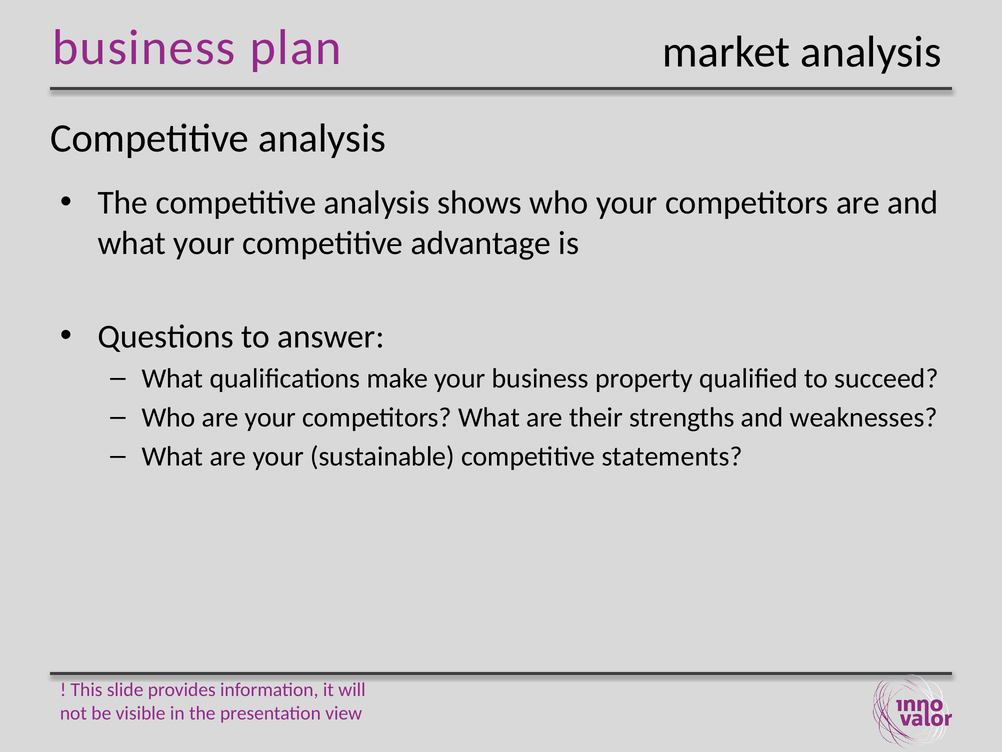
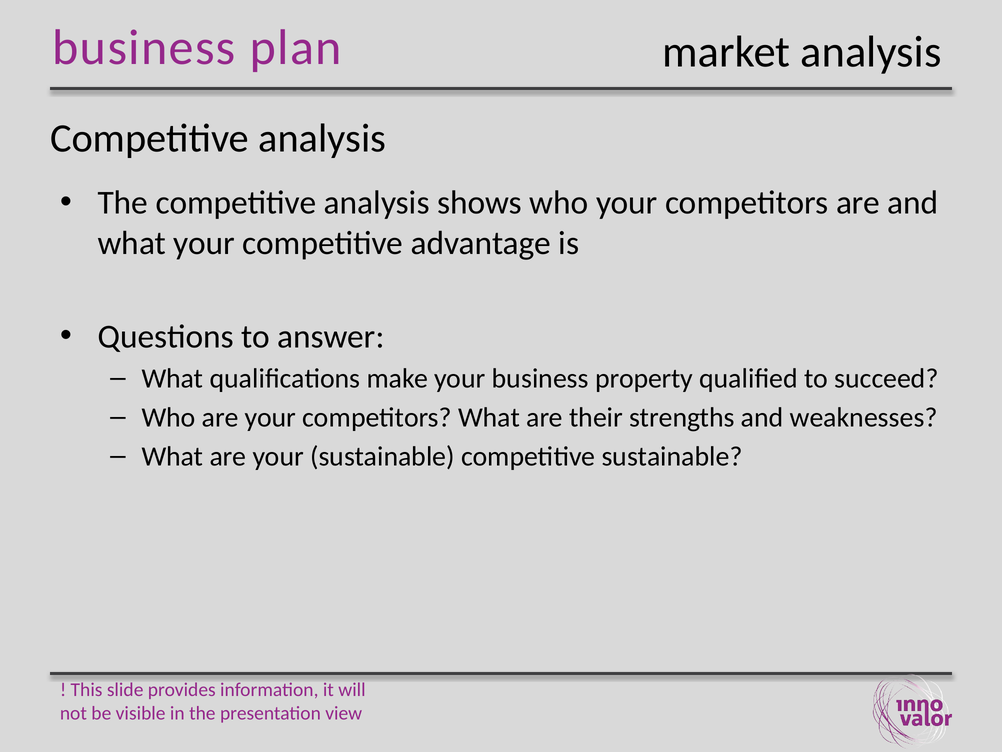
competitive statements: statements -> sustainable (672, 456)
